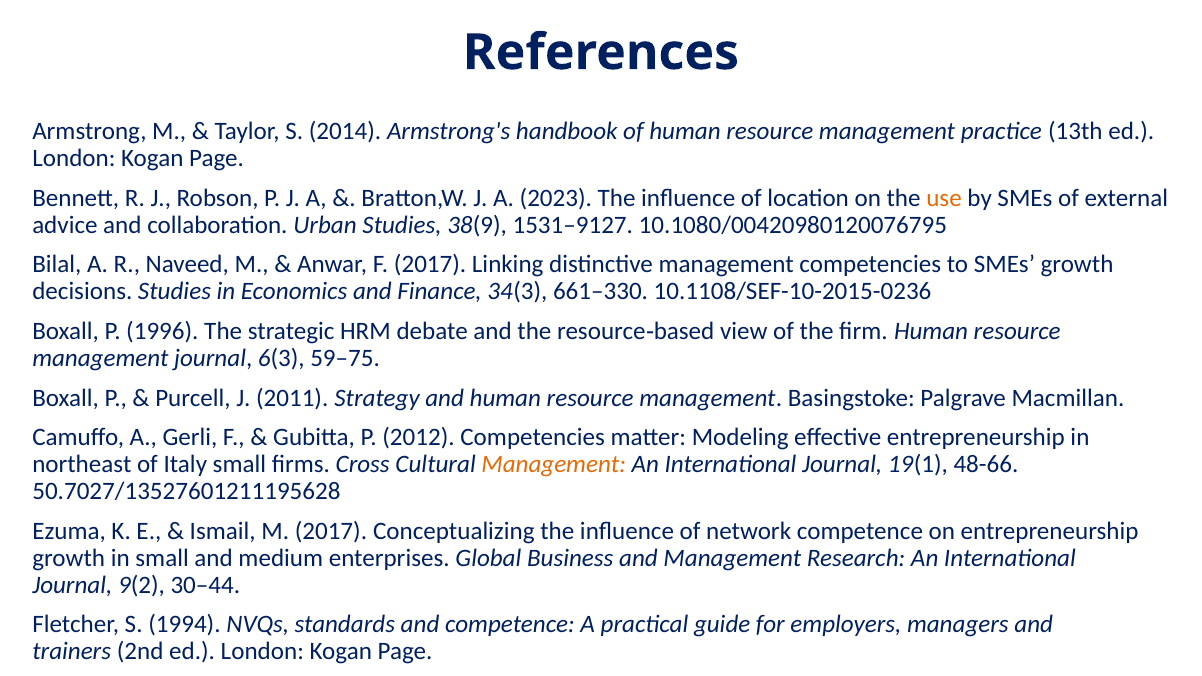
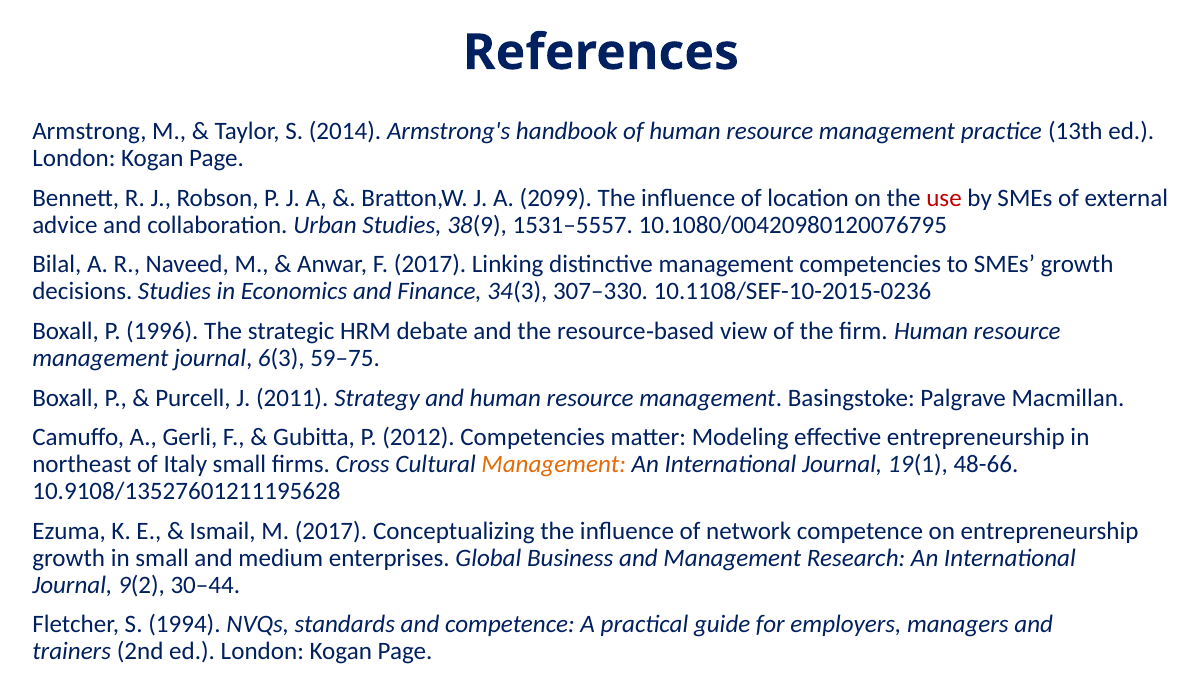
2023: 2023 -> 2099 (556, 198)
use colour: orange -> red (944, 198)
1531–9127: 1531–9127 -> 1531–5557 (573, 225)
661–330: 661–330 -> 307–330 (601, 292)
50.7027/13527601211195628: 50.7027/13527601211195628 -> 10.9108/13527601211195628 (186, 491)
